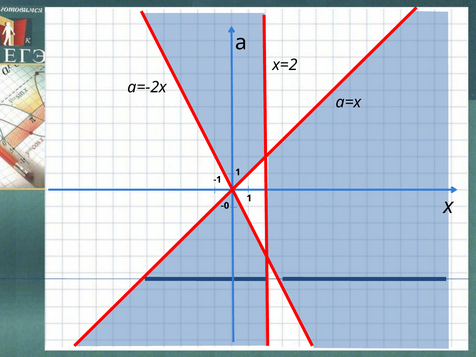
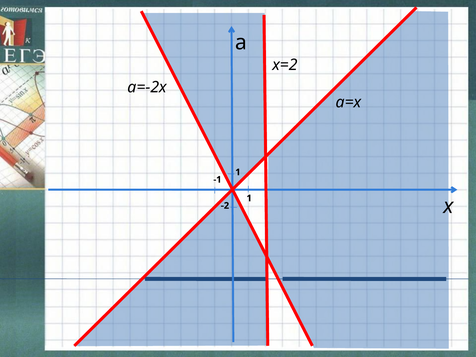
-0: -0 -> -2 (225, 206)
